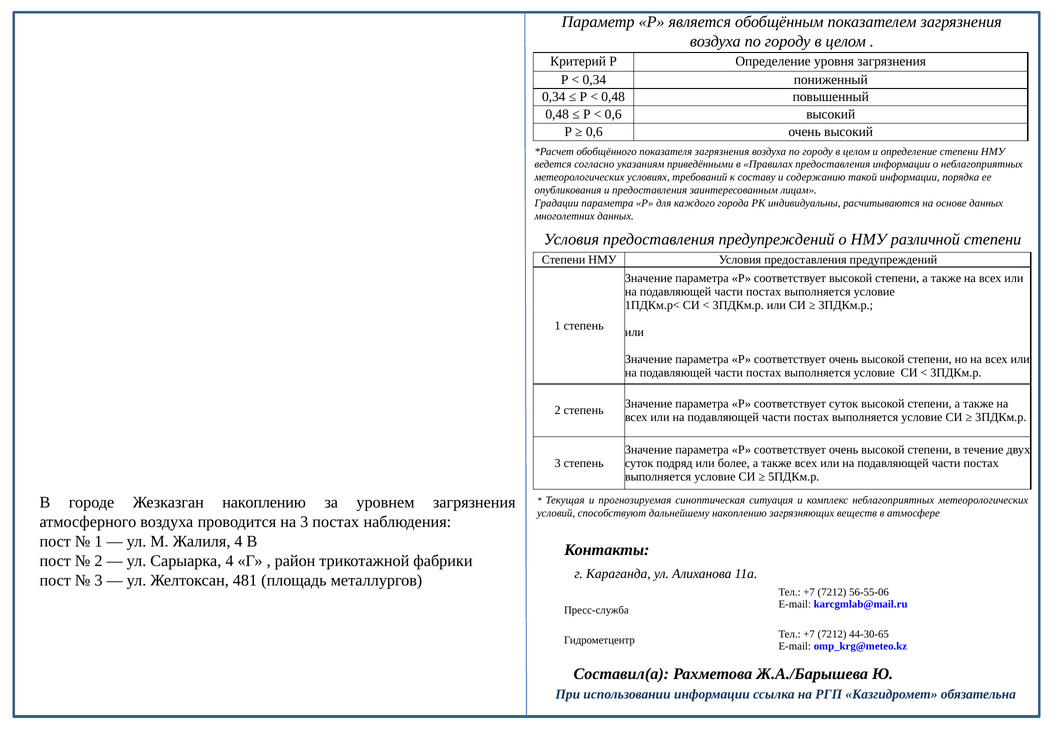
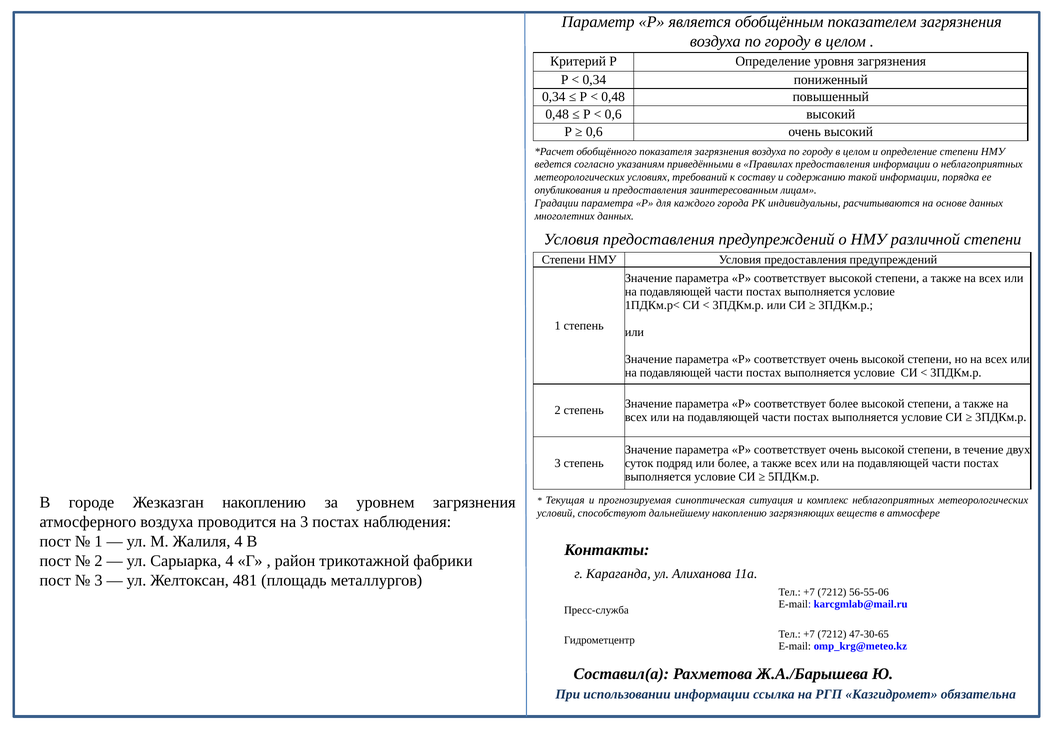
соответствует суток: суток -> более (844, 404)
44-30-65: 44-30-65 -> 47-30-65 (869, 634)
